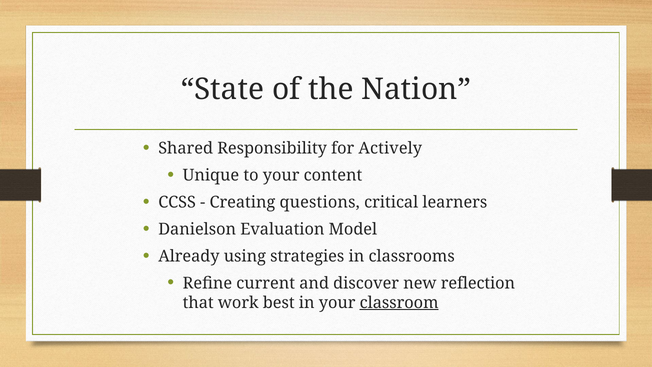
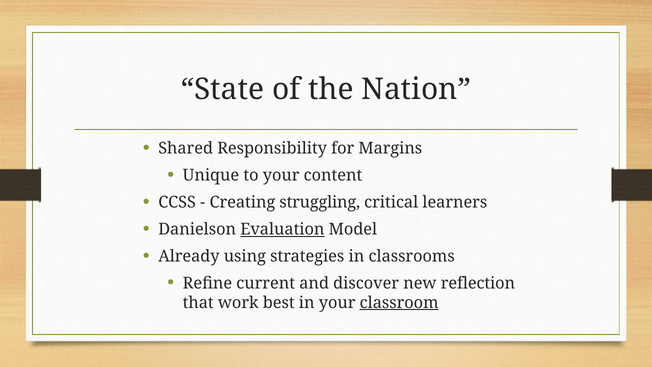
Actively: Actively -> Margins (390, 148)
questions: questions -> struggling (320, 202)
Evaluation underline: none -> present (282, 229)
